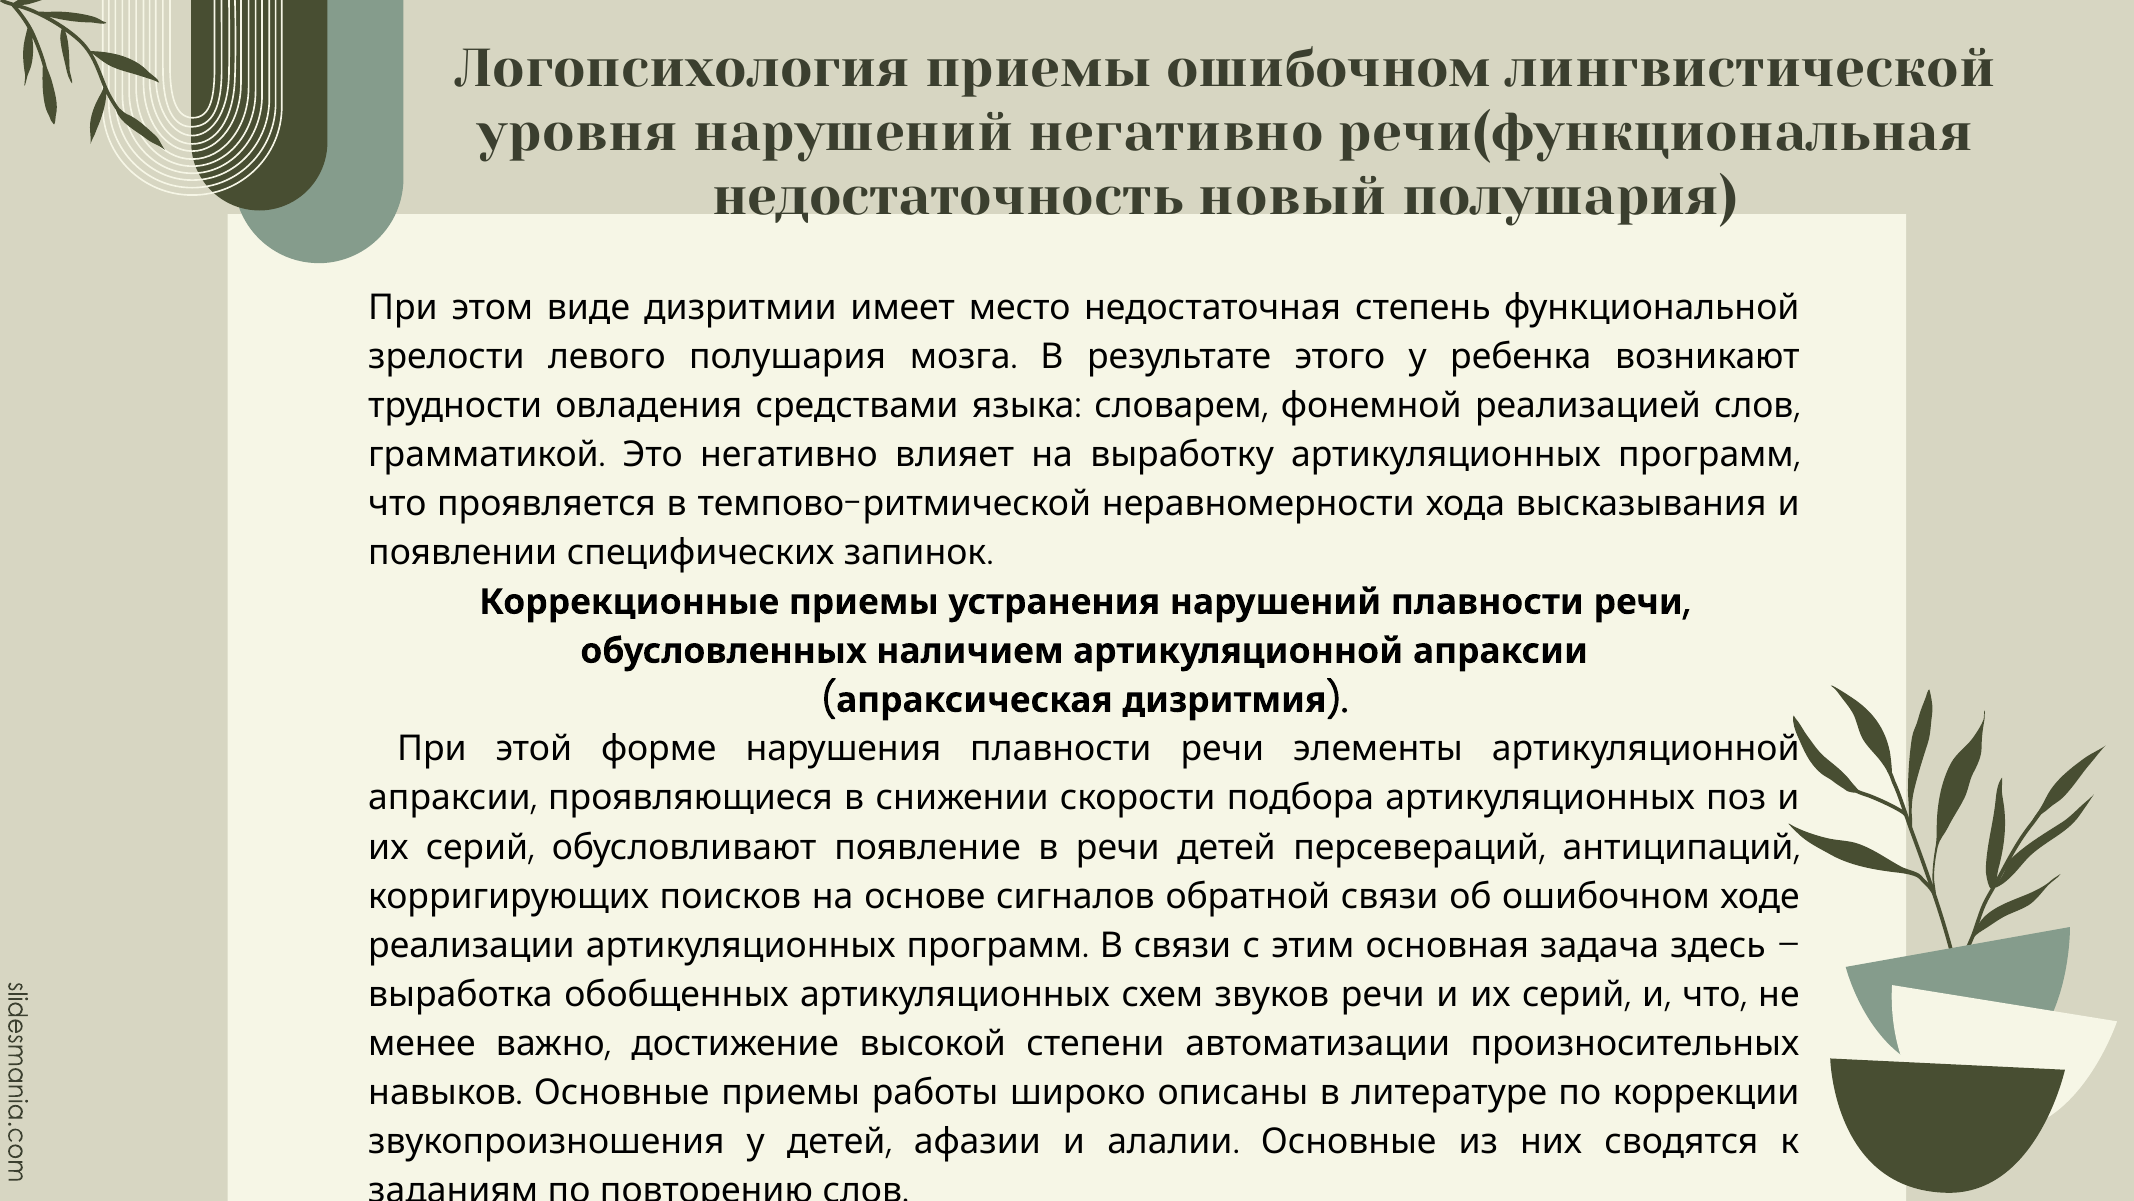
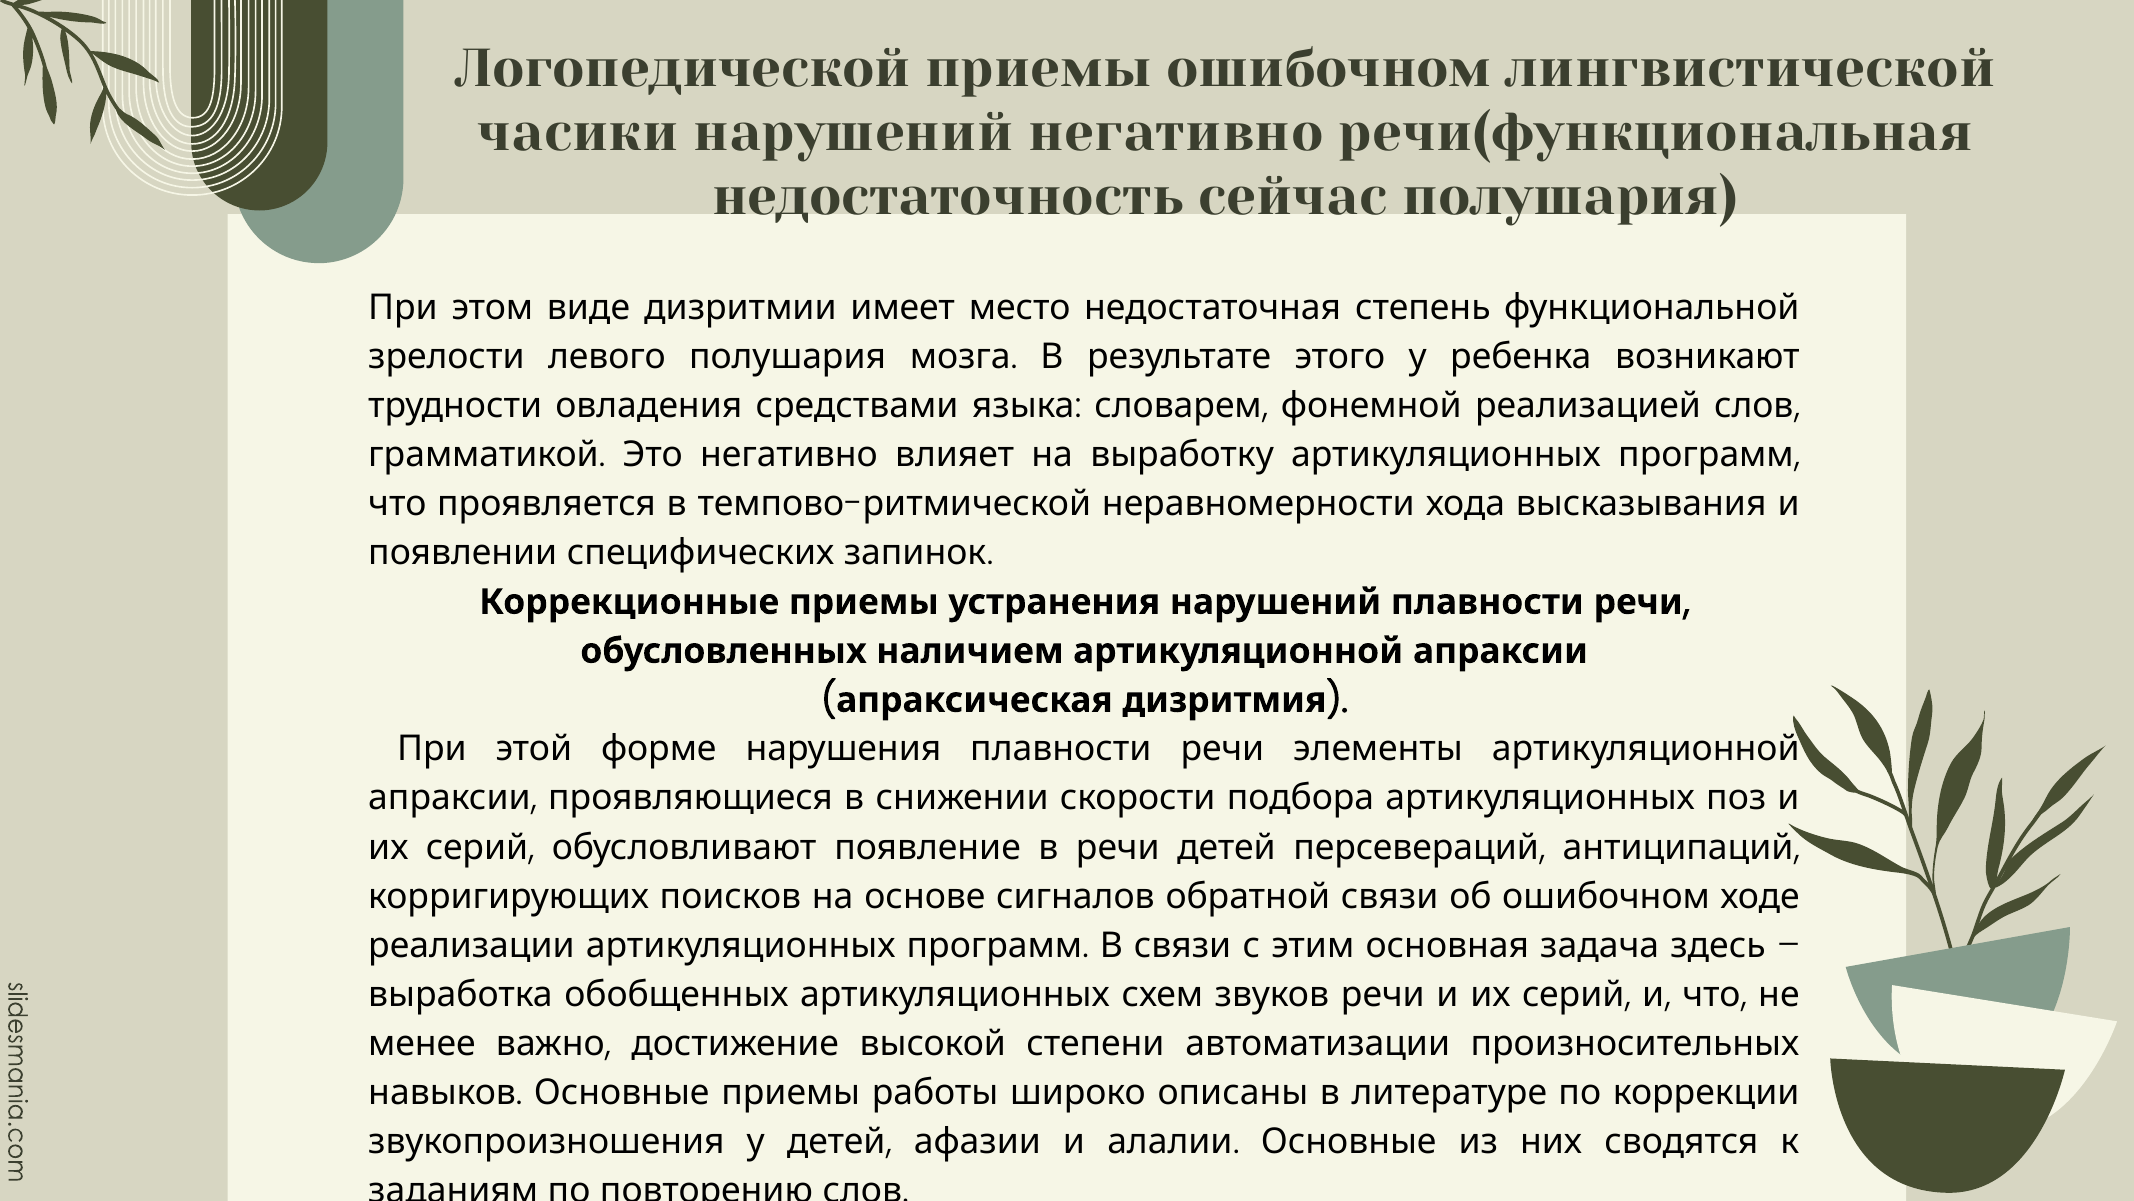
Логопсихология: Логопсихология -> Логопедической (683, 69)
уровня: уровня -> часики (578, 133)
новый: новый -> сейчас (1293, 197)
